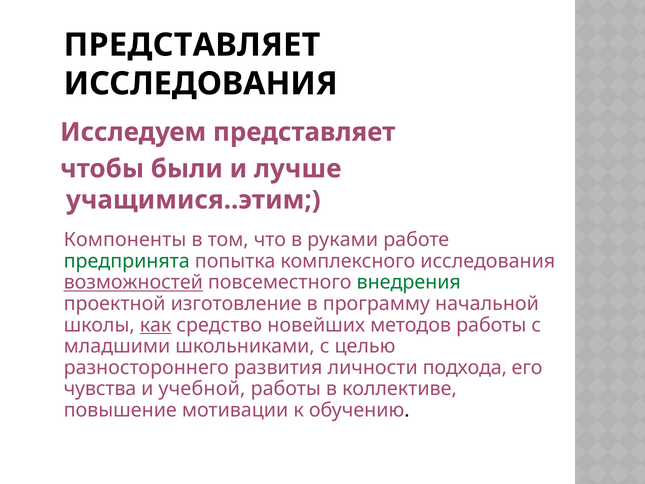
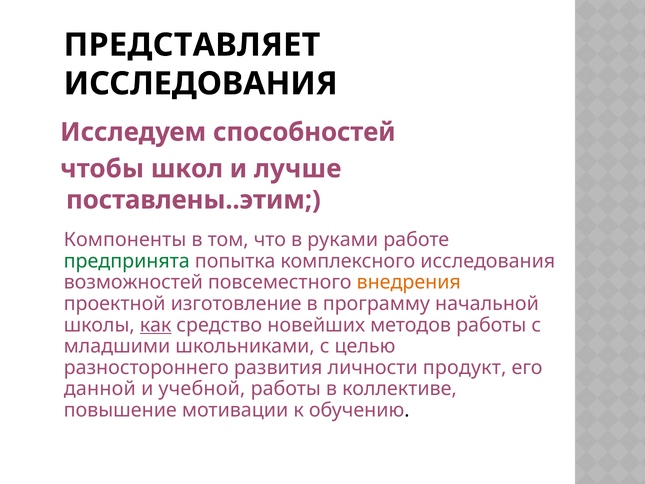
Исследуем представляет: представляет -> способностей (304, 132)
были: были -> школ (187, 169)
учащимися..этим: учащимися..этим -> поставлены..этим (193, 200)
возможностей underline: present -> none (133, 282)
внедрения colour: green -> orange (409, 282)
подхода: подхода -> продукт (465, 367)
чувства: чувства -> данной (100, 389)
